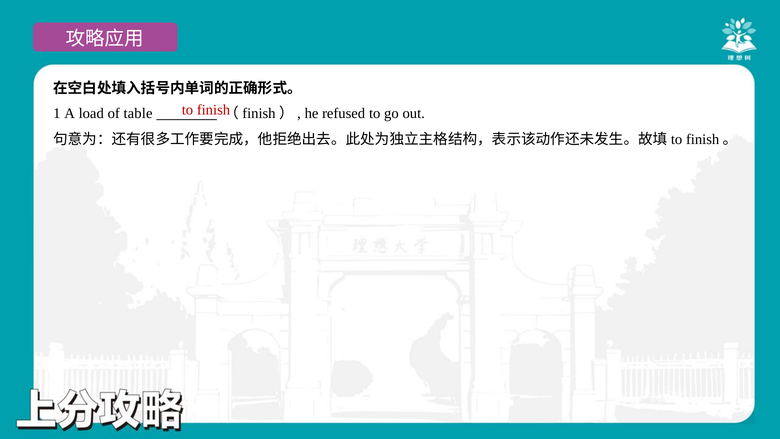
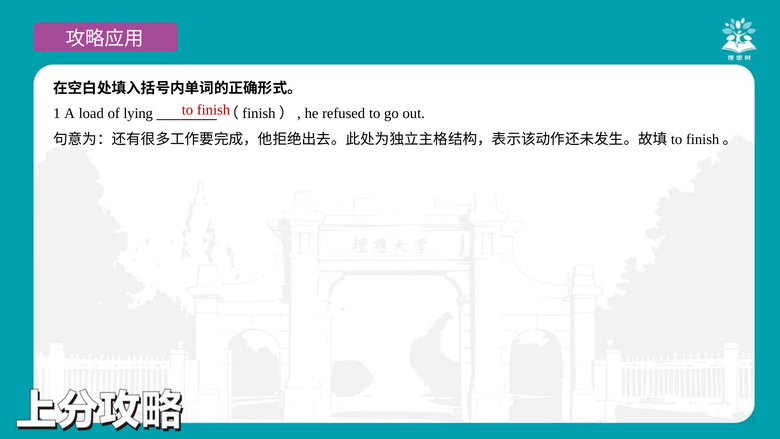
table: table -> lying (138, 113)
